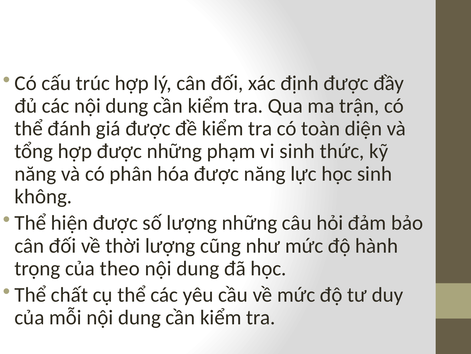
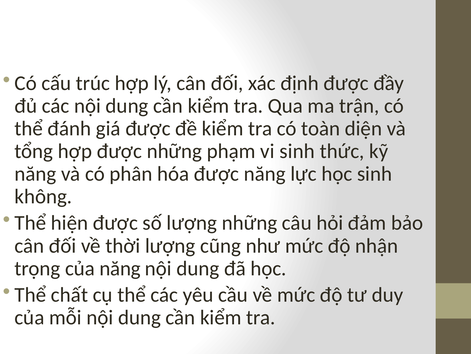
hành: hành -> nhận (377, 245)
của theo: theo -> năng (120, 268)
